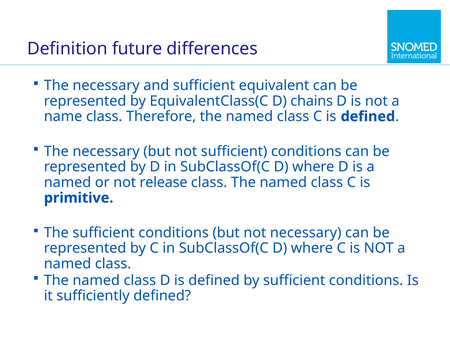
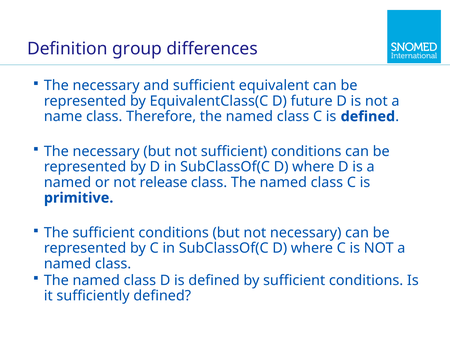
future: future -> group (137, 49)
chains: chains -> future (312, 101)
